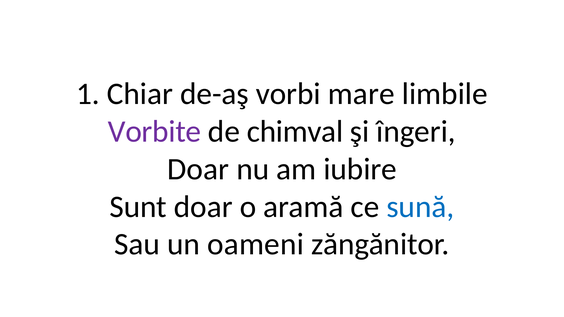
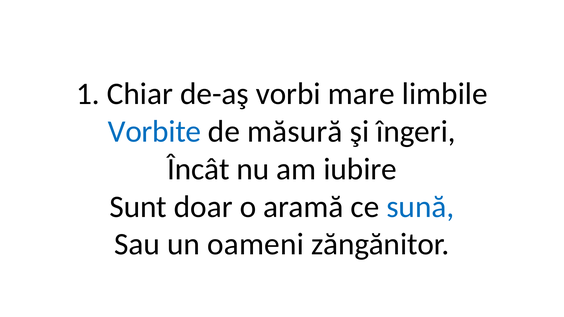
Vorbite colour: purple -> blue (155, 132)
chimval: chimval -> măsură (295, 132)
Doar: Doar -> Încât (198, 169)
